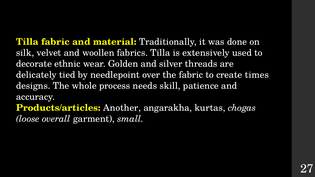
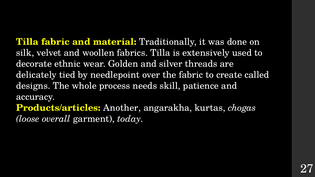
times: times -> called (257, 75)
small: small -> today (131, 119)
